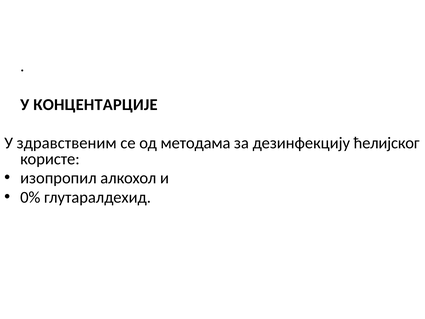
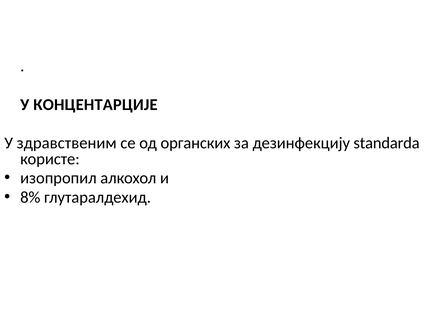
методама: методама -> органских (195, 143)
ћелијског: ћелијског -> standarda (387, 143)
0%: 0% -> 8% (30, 197)
